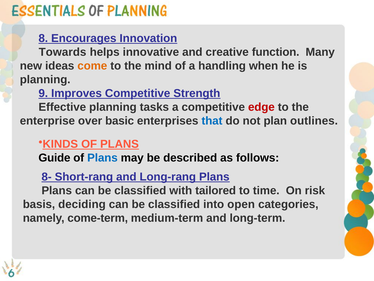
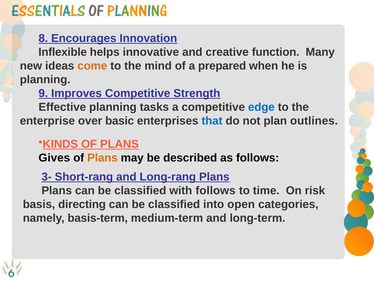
Towards: Towards -> Inflexible (63, 52)
handling: handling -> prepared (222, 66)
edge colour: red -> blue (261, 107)
Guide: Guide -> Gives (54, 158)
Plans colour: blue -> orange (102, 158)
8-: 8- -> 3- (47, 177)
with tailored: tailored -> follows (216, 190)
deciding: deciding -> directing (82, 204)
come-term: come-term -> basis-term (98, 218)
